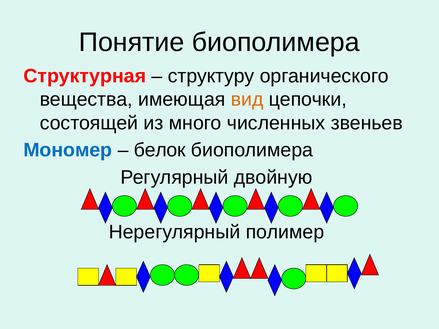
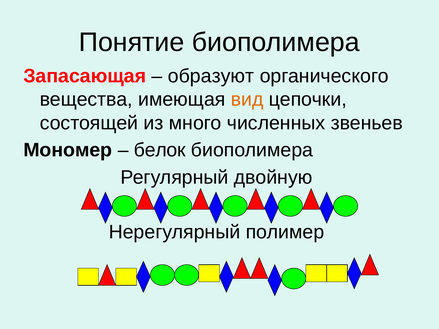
Структурная: Структурная -> Запасающая (85, 76)
структуру: структуру -> образуют (211, 76)
Мономер colour: blue -> black (68, 150)
